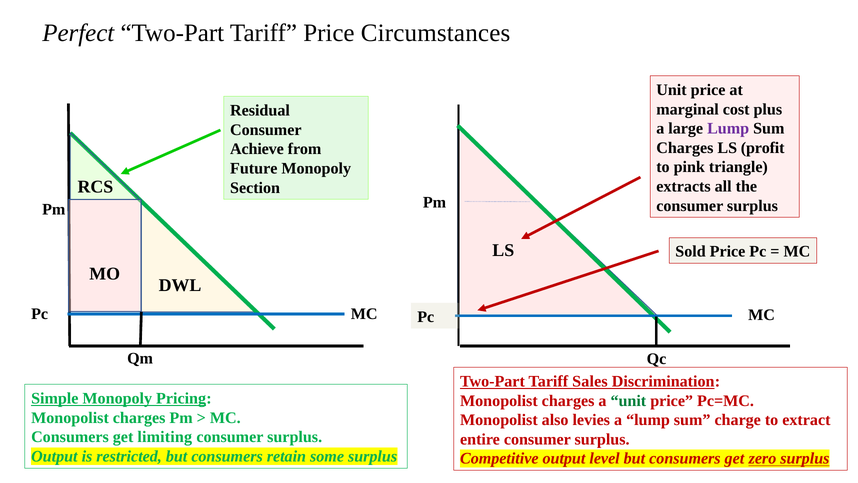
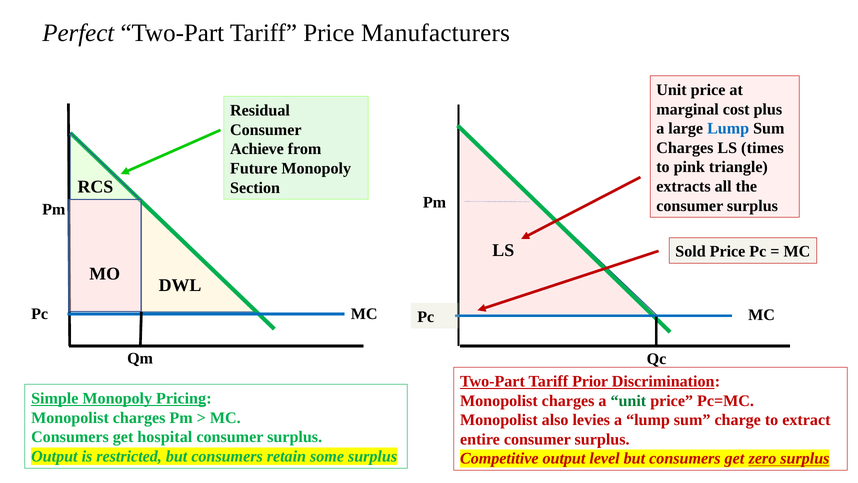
Circumstances: Circumstances -> Manufacturers (435, 33)
Lump colour: purple -> blue (728, 128)
profit: profit -> times (762, 148)
Sales: Sales -> Prior (590, 381)
limiting: limiting -> hospital (165, 437)
